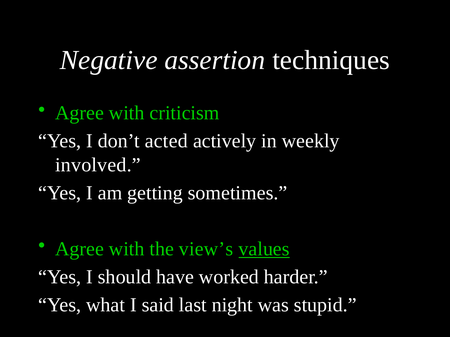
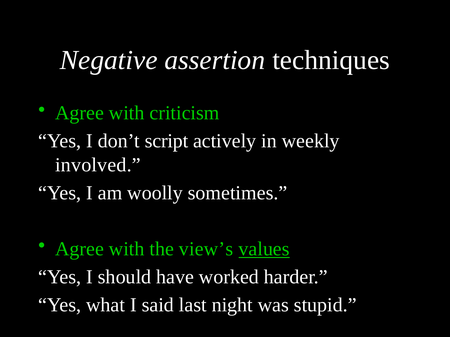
acted: acted -> script (166, 141)
getting: getting -> woolly (155, 193)
